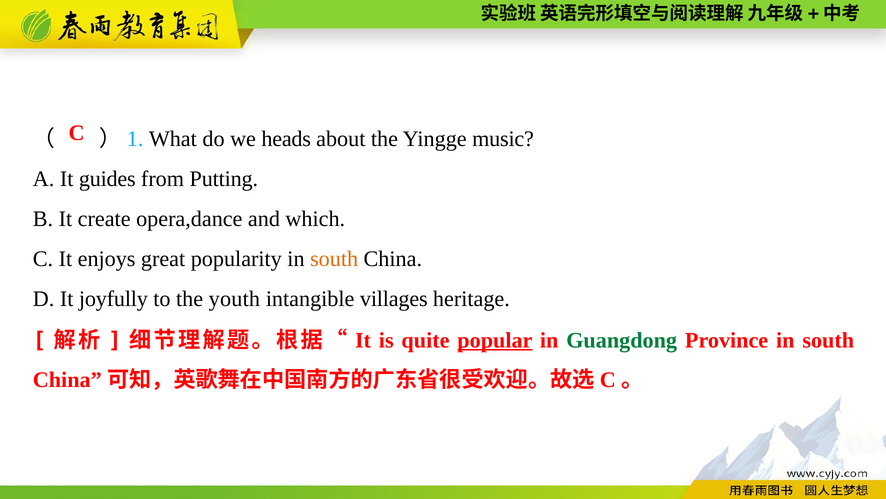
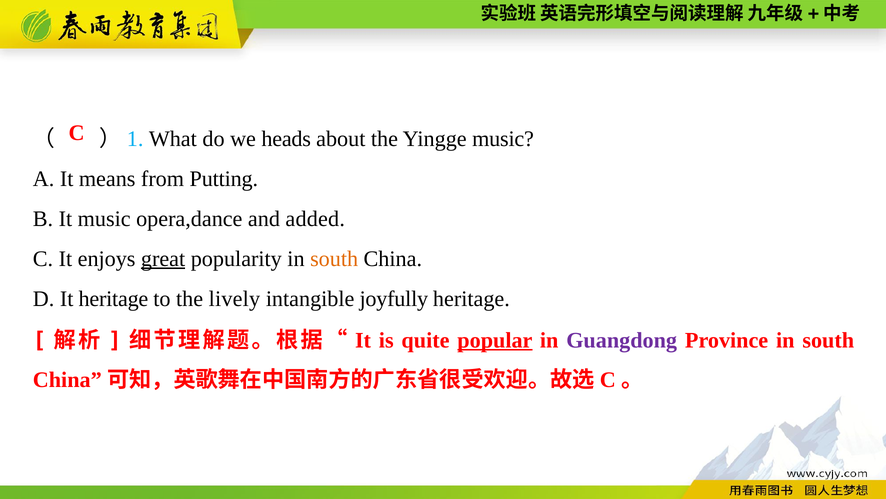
guides: guides -> means (107, 179)
It create: create -> music (104, 219)
which: which -> added (315, 219)
great underline: none -> present (163, 259)
It joyfully: joyfully -> heritage (113, 298)
youth: youth -> lively (234, 298)
villages: villages -> joyfully (394, 298)
Guangdong colour: green -> purple (622, 340)
